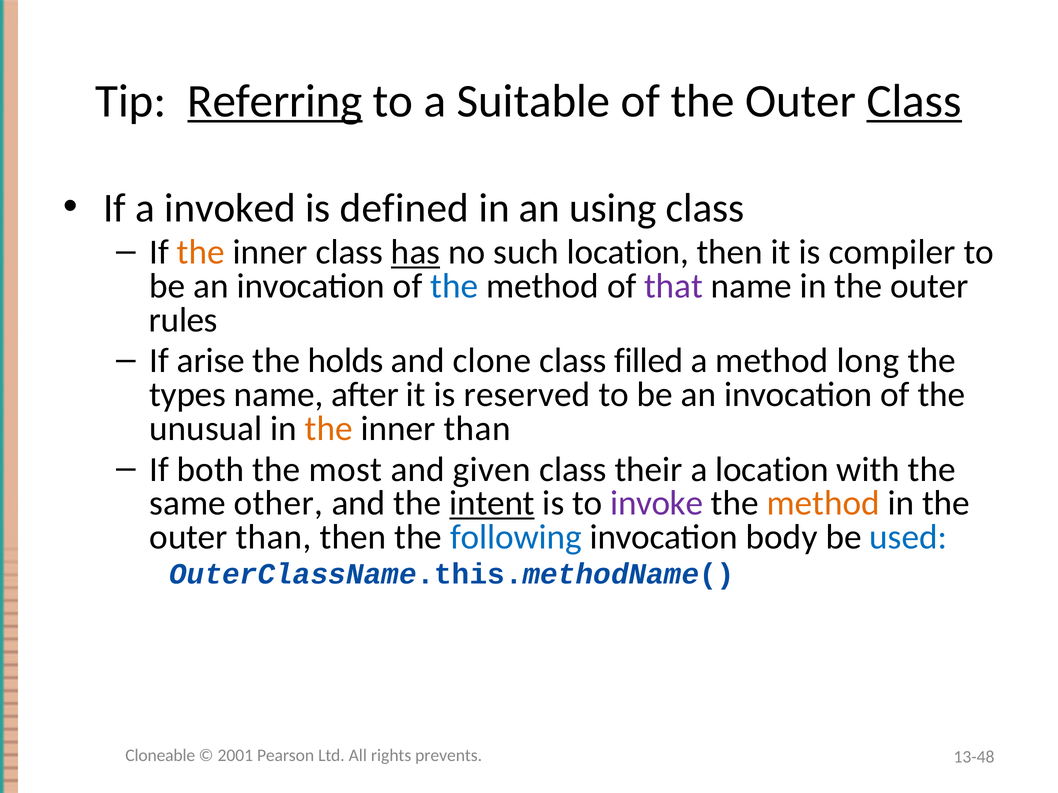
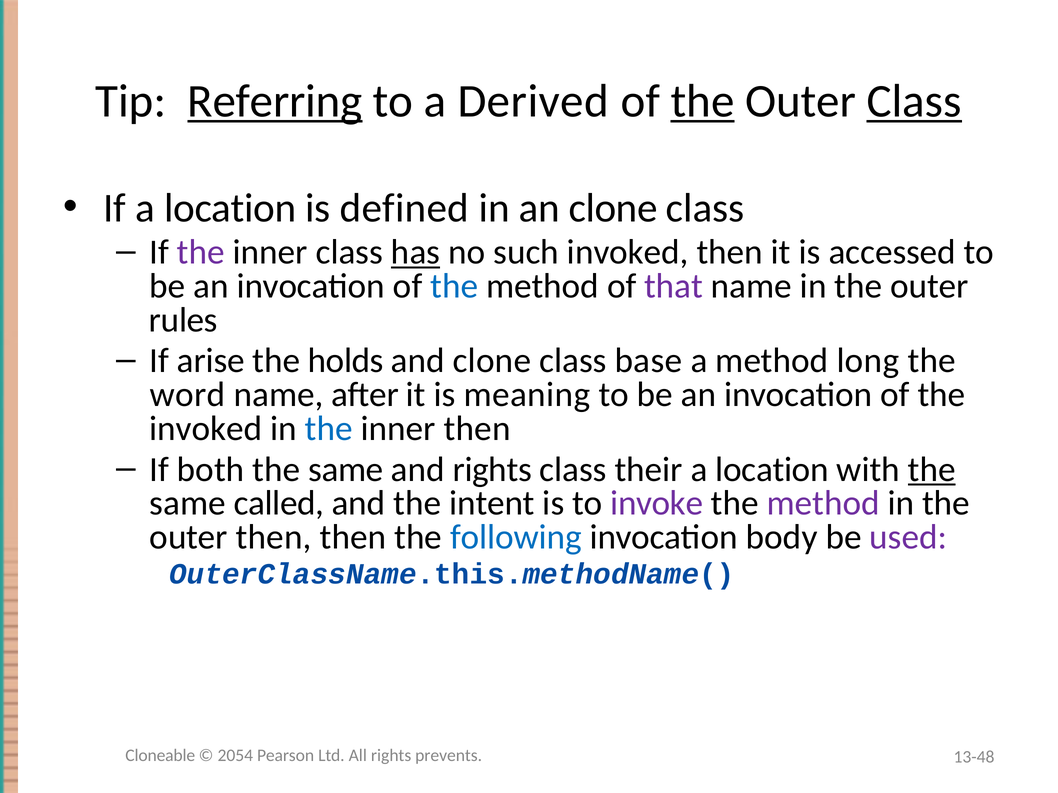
Suitable: Suitable -> Derived (533, 101)
the underline: none -> present (702, 101)
If a invoked: invoked -> location (230, 208)
an using: using -> clone (613, 208)
the colour: orange -> purple (201, 252)
such location: location -> invoked (628, 252)
compiler: compiler -> accessed (892, 252)
filled: filled -> base (648, 361)
types: types -> word (187, 395)
reserved: reserved -> meaning (527, 395)
unusual: unusual -> invoked (206, 429)
the colour: orange -> blue (329, 429)
inner than: than -> then (477, 429)
both the most: most -> same (346, 470)
and given: given -> rights (492, 470)
the underline: none -> present (932, 470)
other: other -> called (279, 504)
intent underline: present -> none (492, 504)
method colour: orange -> purple (823, 504)
outer than: than -> then (274, 537)
used colour: blue -> purple (908, 537)
2001: 2001 -> 2054 (235, 756)
